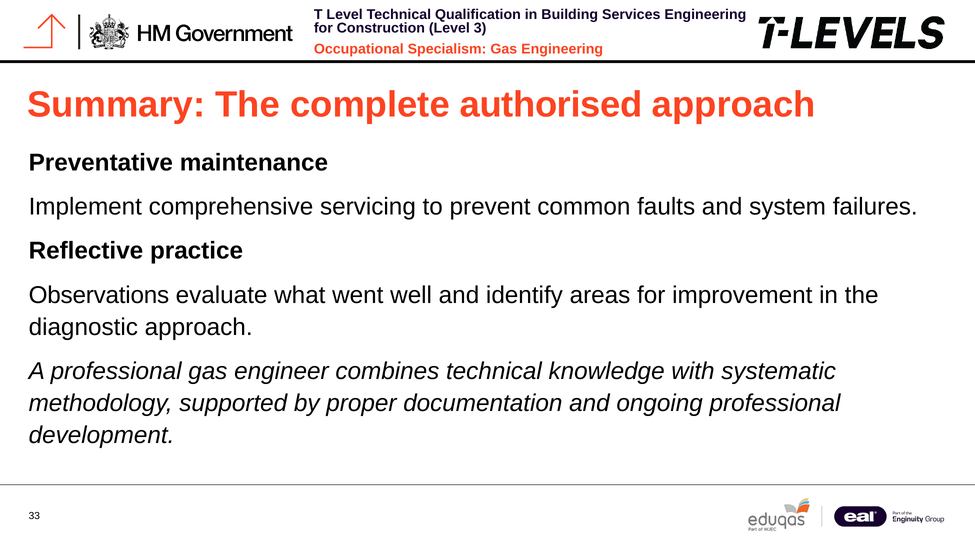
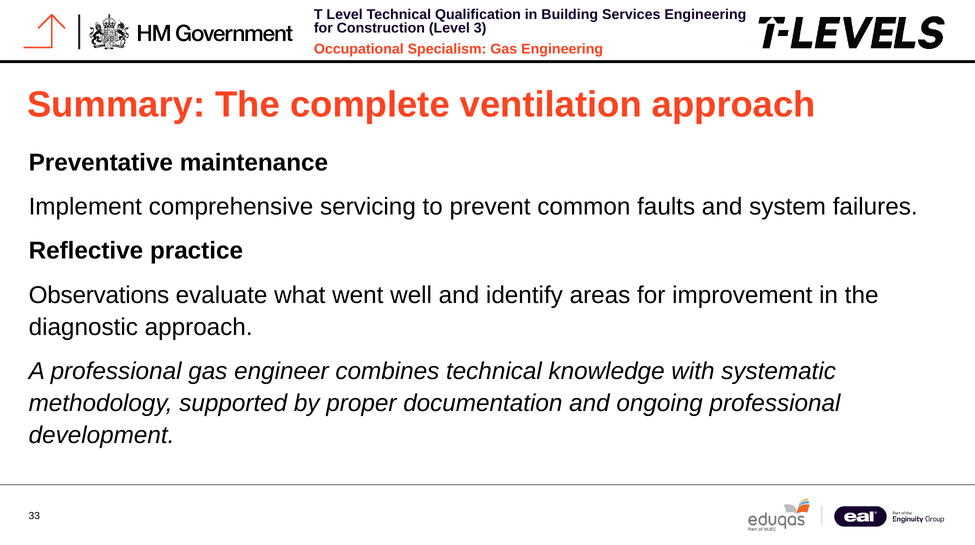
authorised: authorised -> ventilation (551, 105)
